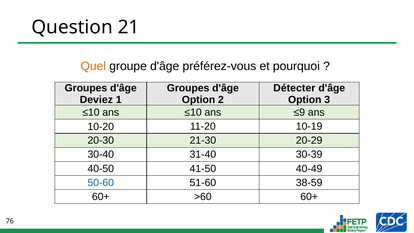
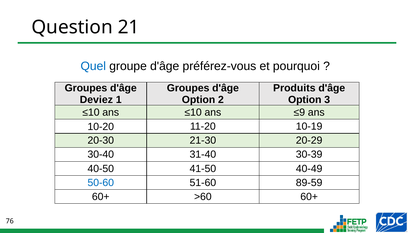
Quel colour: orange -> blue (93, 66)
Détecter: Détecter -> Produits (294, 88)
38-59: 38-59 -> 89-59 (309, 183)
